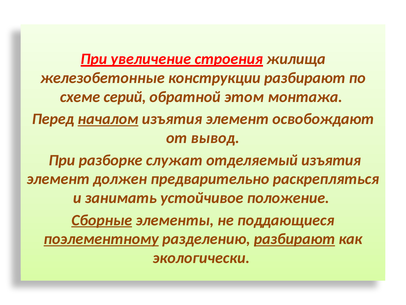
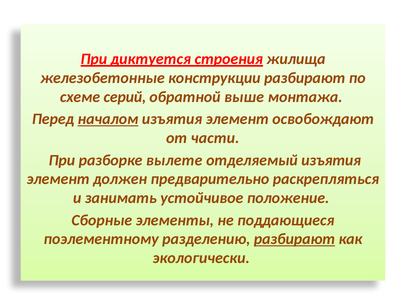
увеличение: увеличение -> диктуется (151, 59)
этом: этом -> выше (244, 97)
вывод: вывод -> части (215, 138)
служат: служат -> вылете (174, 160)
Сборные underline: present -> none (102, 220)
поэлементному underline: present -> none (101, 239)
